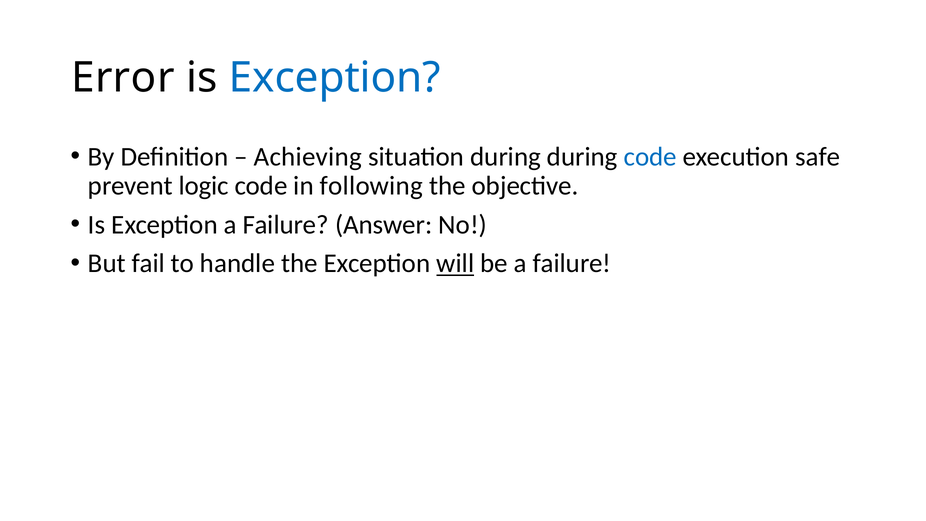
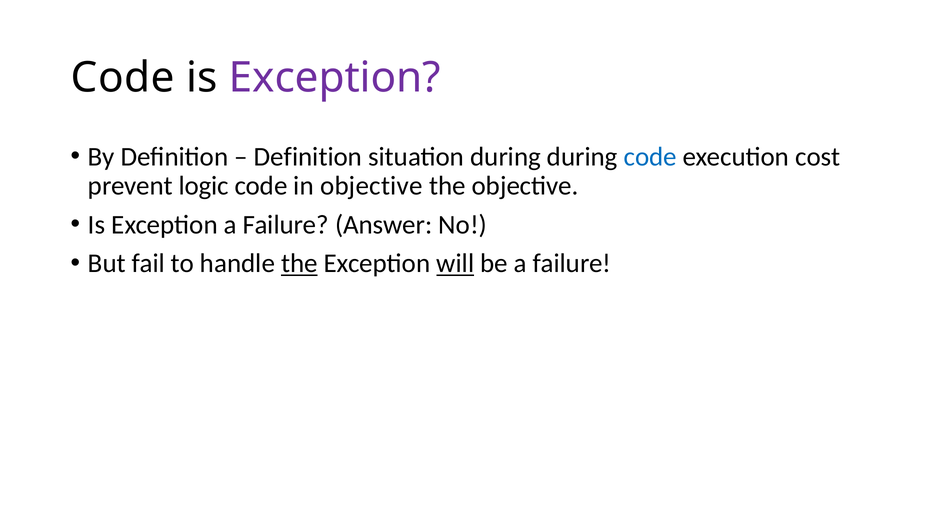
Error: Error -> Code (123, 78)
Exception colour: blue -> purple (335, 78)
Achieving: Achieving -> Definition (308, 157)
safe: safe -> cost (818, 157)
in following: following -> objective (371, 186)
the underline: none -> present (299, 263)
